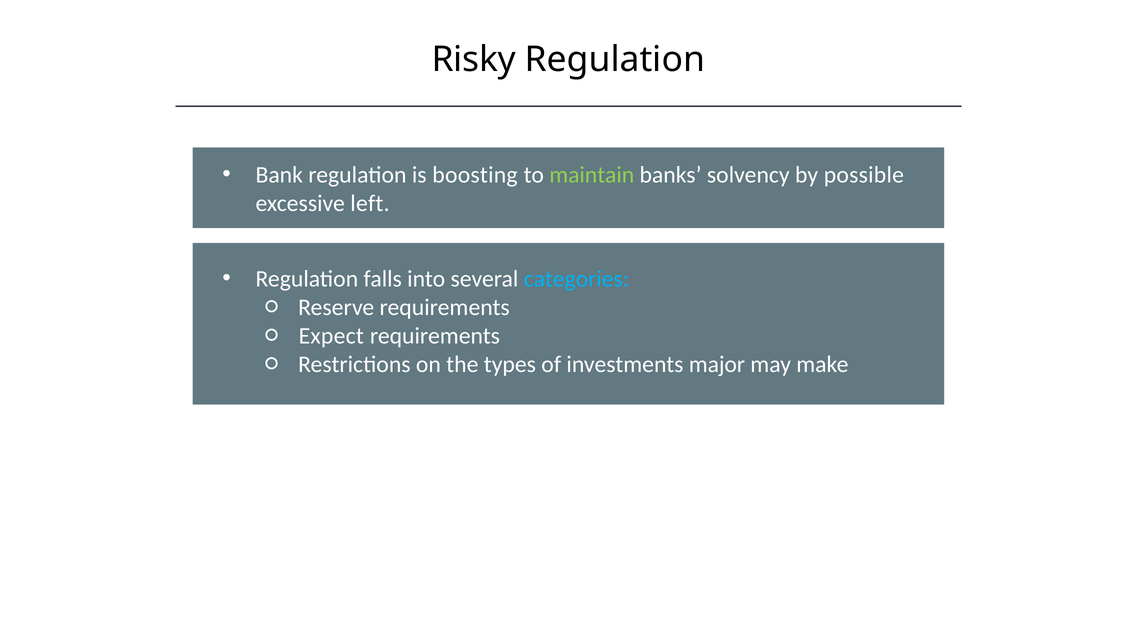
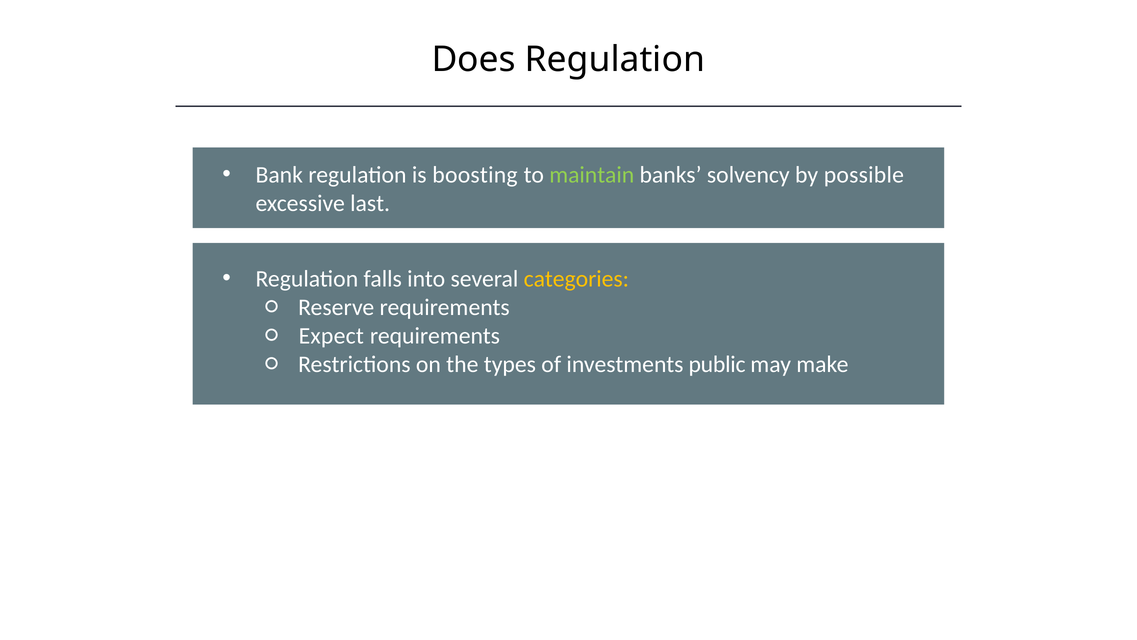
Risky: Risky -> Does (474, 60)
left: left -> last (370, 203)
categories colour: light blue -> yellow (576, 279)
major: major -> public (717, 364)
